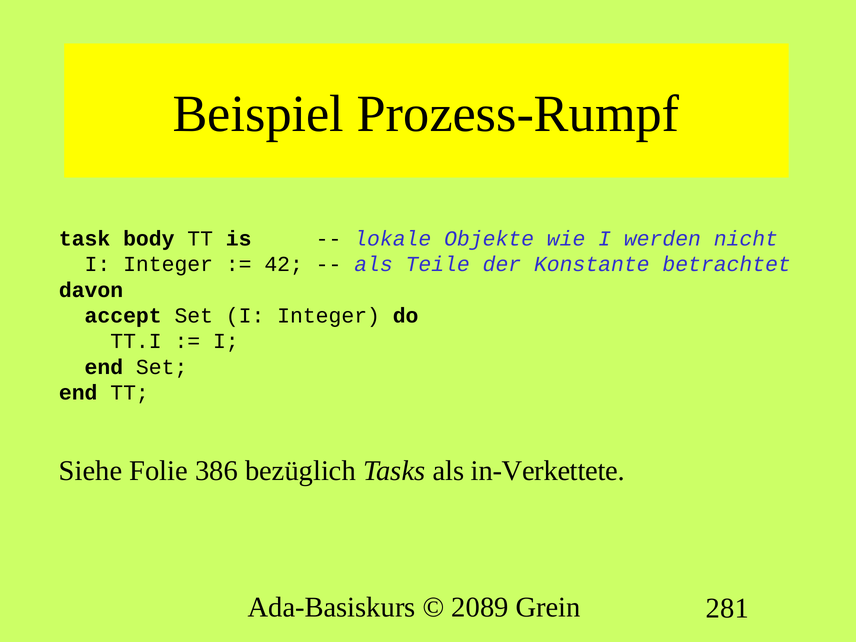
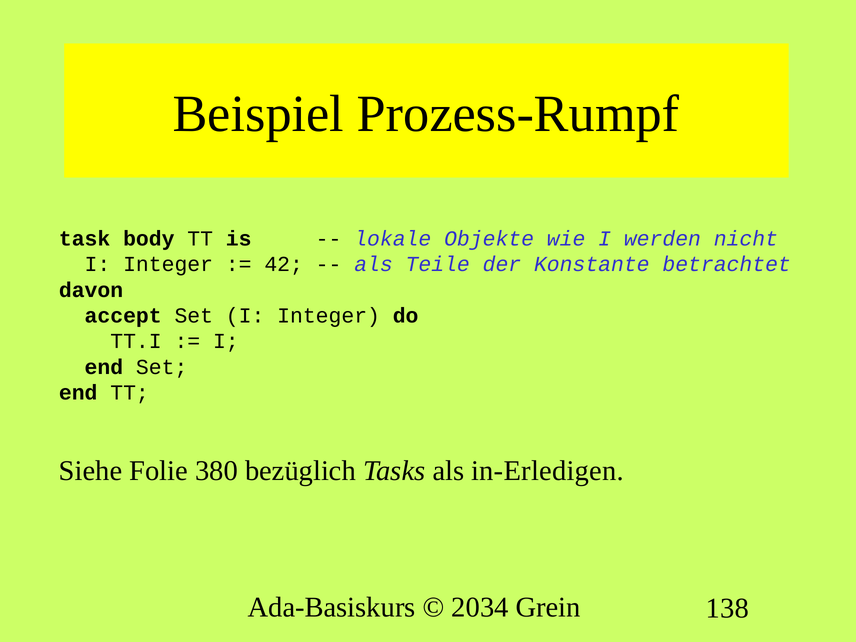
386: 386 -> 380 (216, 471)
in-Verkettete: in-Verkettete -> in-Erledigen (548, 471)
2089: 2089 -> 2034 (480, 607)
281: 281 -> 138 (727, 608)
